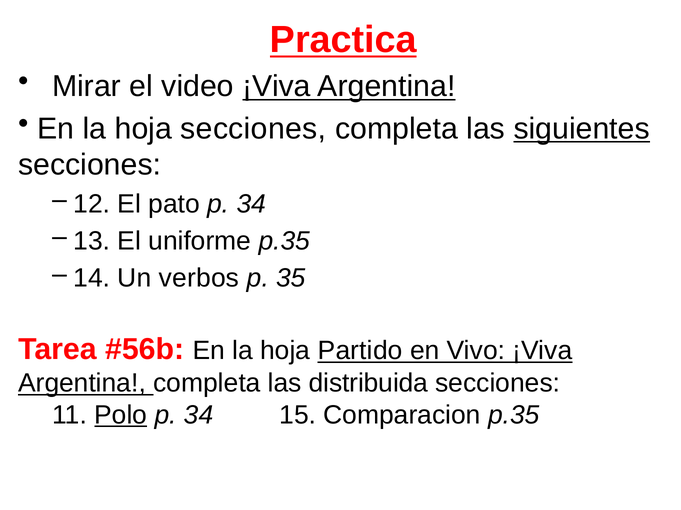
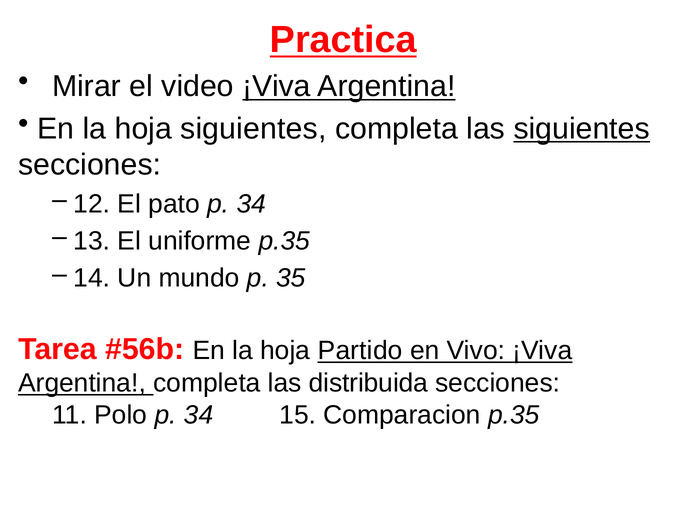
hoja secciones: secciones -> siguientes (253, 129)
verbos: verbos -> mundo (199, 279)
Polo underline: present -> none (121, 416)
